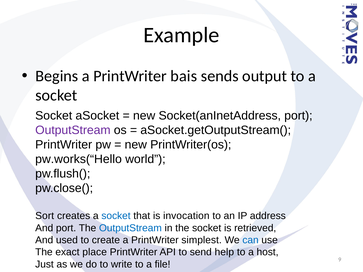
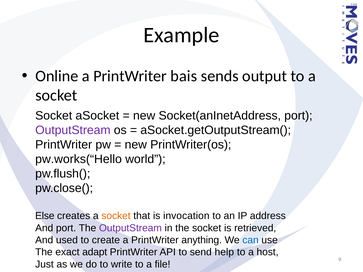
Begins: Begins -> Online (57, 76)
Sort: Sort -> Else (45, 216)
socket colour: blue -> orange (116, 216)
OutputStream colour: blue -> purple (130, 228)
simplest: simplest -> anything (202, 240)
place: place -> adapt (95, 252)
